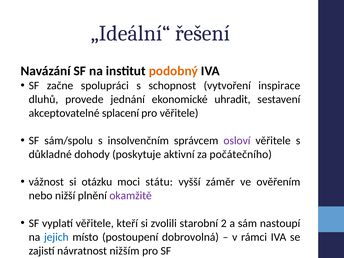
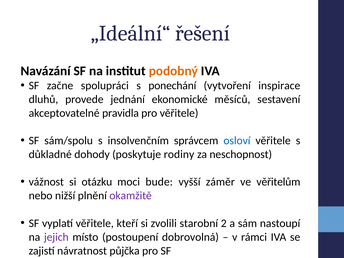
schopnost: schopnost -> ponechání (172, 86)
uhradit: uhradit -> měsíců (232, 99)
splacení: splacení -> pravidla (120, 113)
osloví colour: purple -> blue (237, 141)
aktivní: aktivní -> rodiny (179, 154)
počátečního: počátečního -> neschopnost (241, 154)
státu: státu -> bude (159, 182)
ověřením: ověřením -> věřitelům (278, 182)
jejich colour: blue -> purple (56, 237)
nižším: nižším -> půjčka (125, 251)
